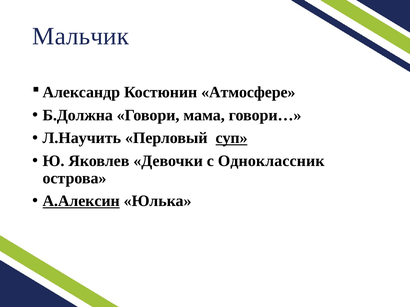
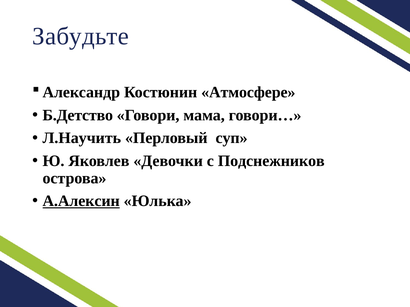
Мальчик: Мальчик -> Забудьте (81, 36)
Б.Должна: Б.Должна -> Б.Детство (78, 115)
суп underline: present -> none (232, 138)
Одноклассник: Одноклассник -> Подснежников (271, 161)
